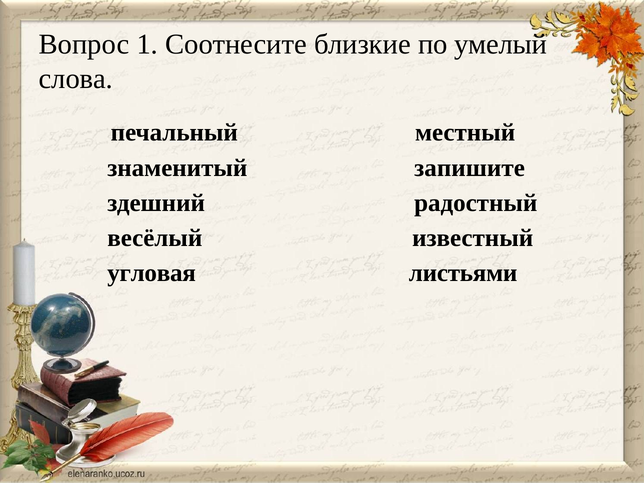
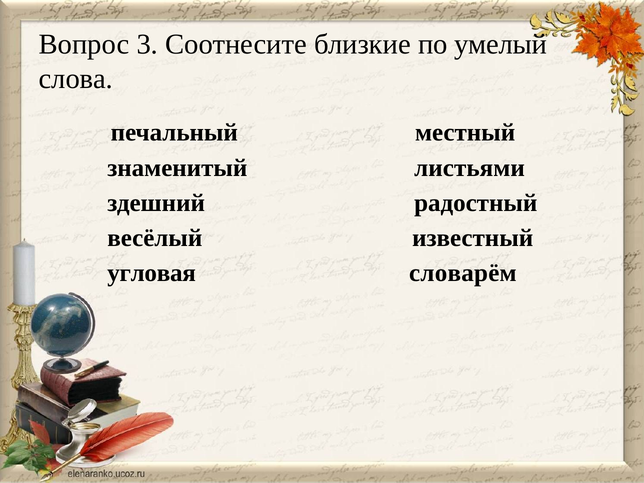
1: 1 -> 3 (147, 44)
запишите: запишите -> листьями (470, 168)
листьями: листьями -> словарём (463, 273)
